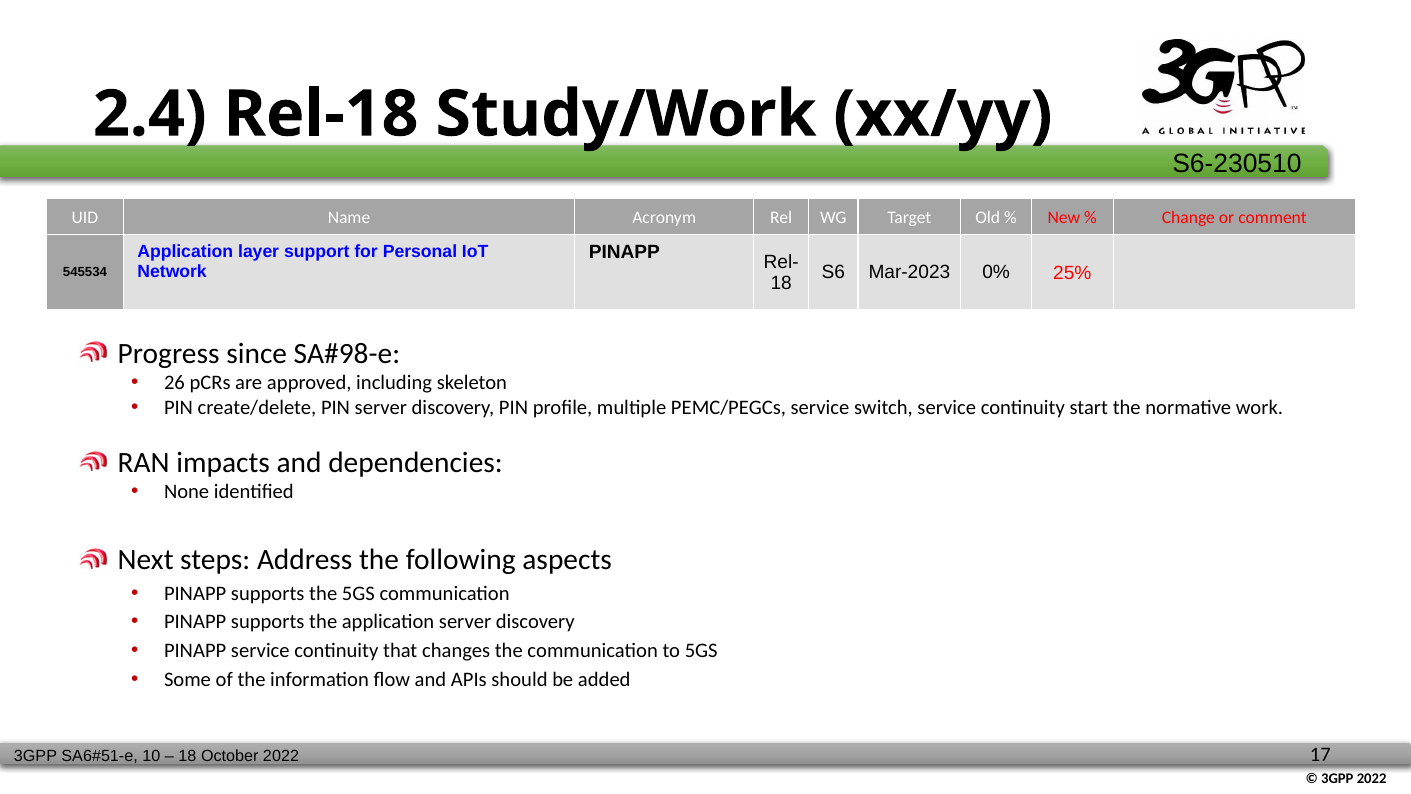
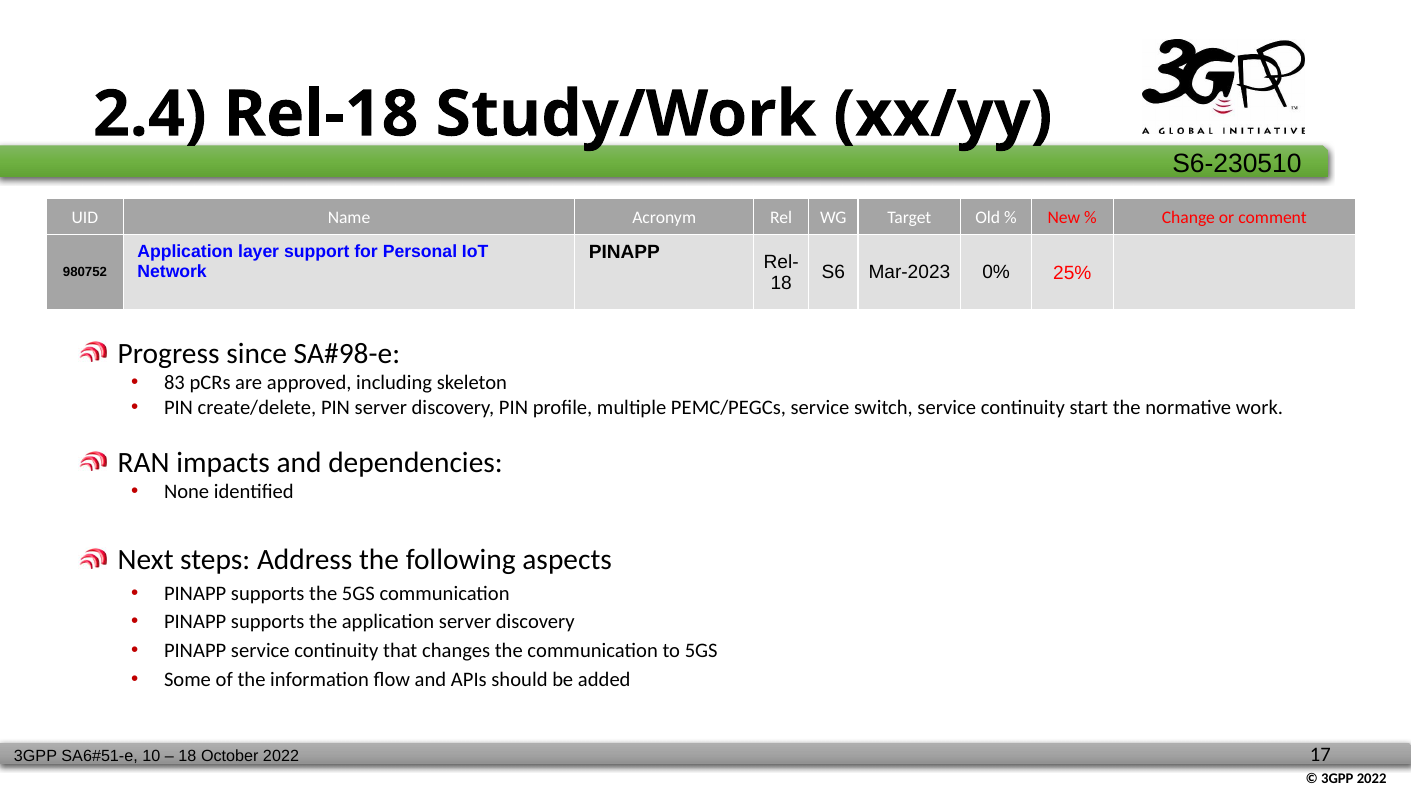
545534: 545534 -> 980752 (85, 272)
26: 26 -> 83 (174, 383)
